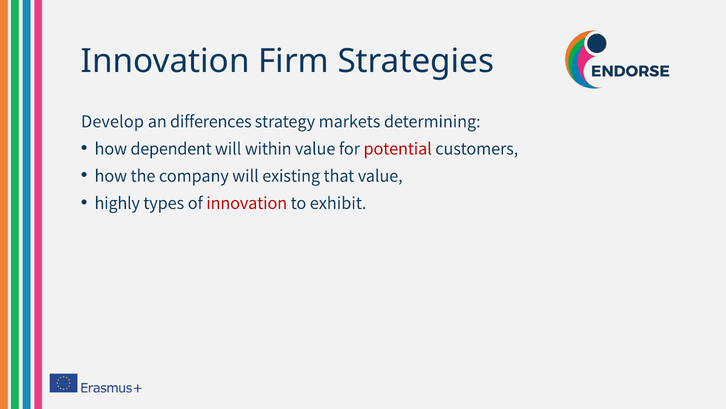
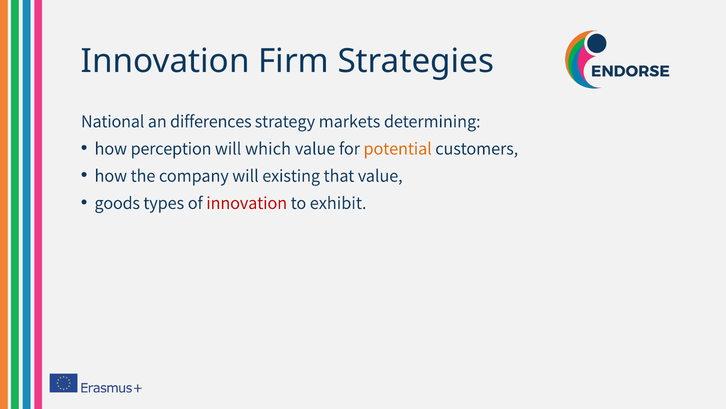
Develop: Develop -> National (113, 121)
dependent: dependent -> perception (171, 148)
within: within -> which (268, 148)
potential colour: red -> orange (398, 148)
highly: highly -> goods (117, 203)
